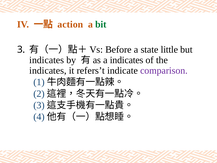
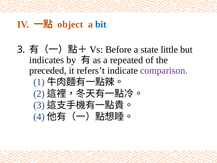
action: action -> object (70, 24)
bit colour: green -> blue (101, 24)
a indicates: indicates -> repeated (127, 60)
indicates: indicates -> preceded (48, 70)
